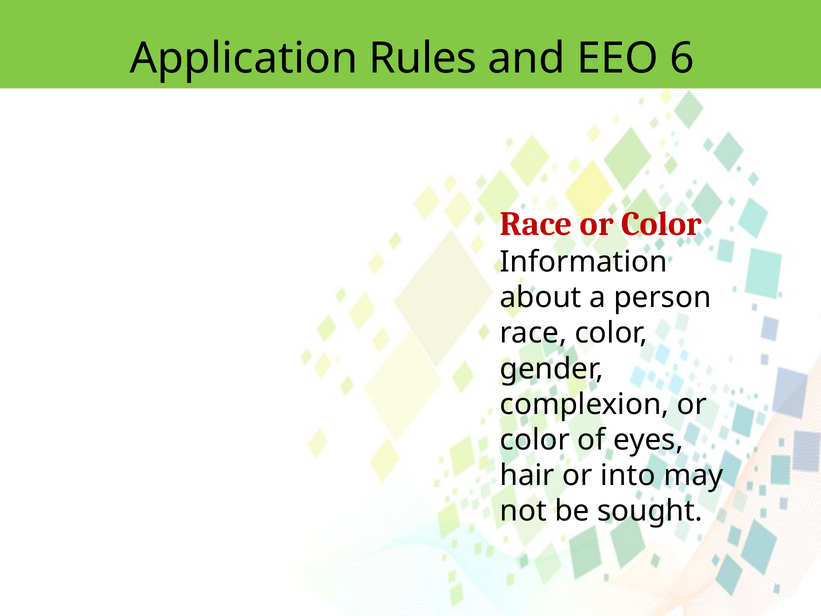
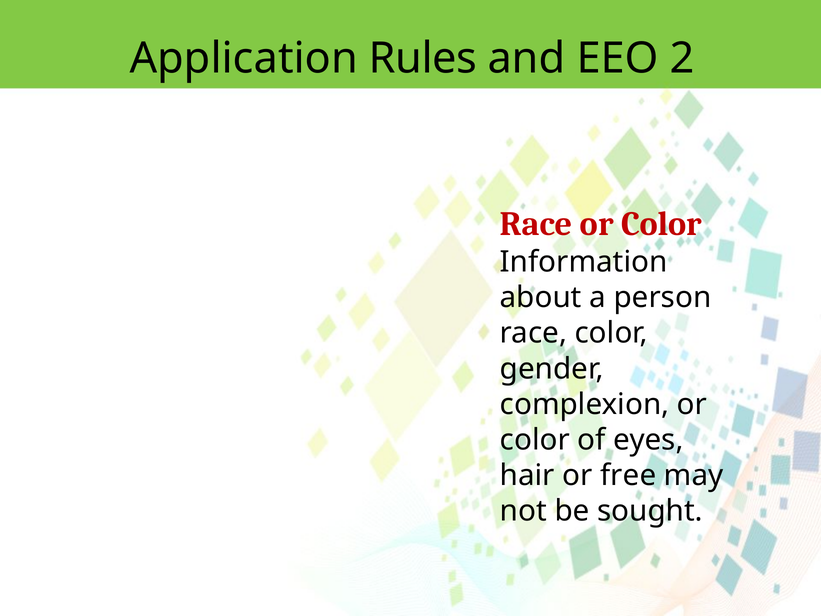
6: 6 -> 2 (682, 58)
into: into -> free (628, 475)
